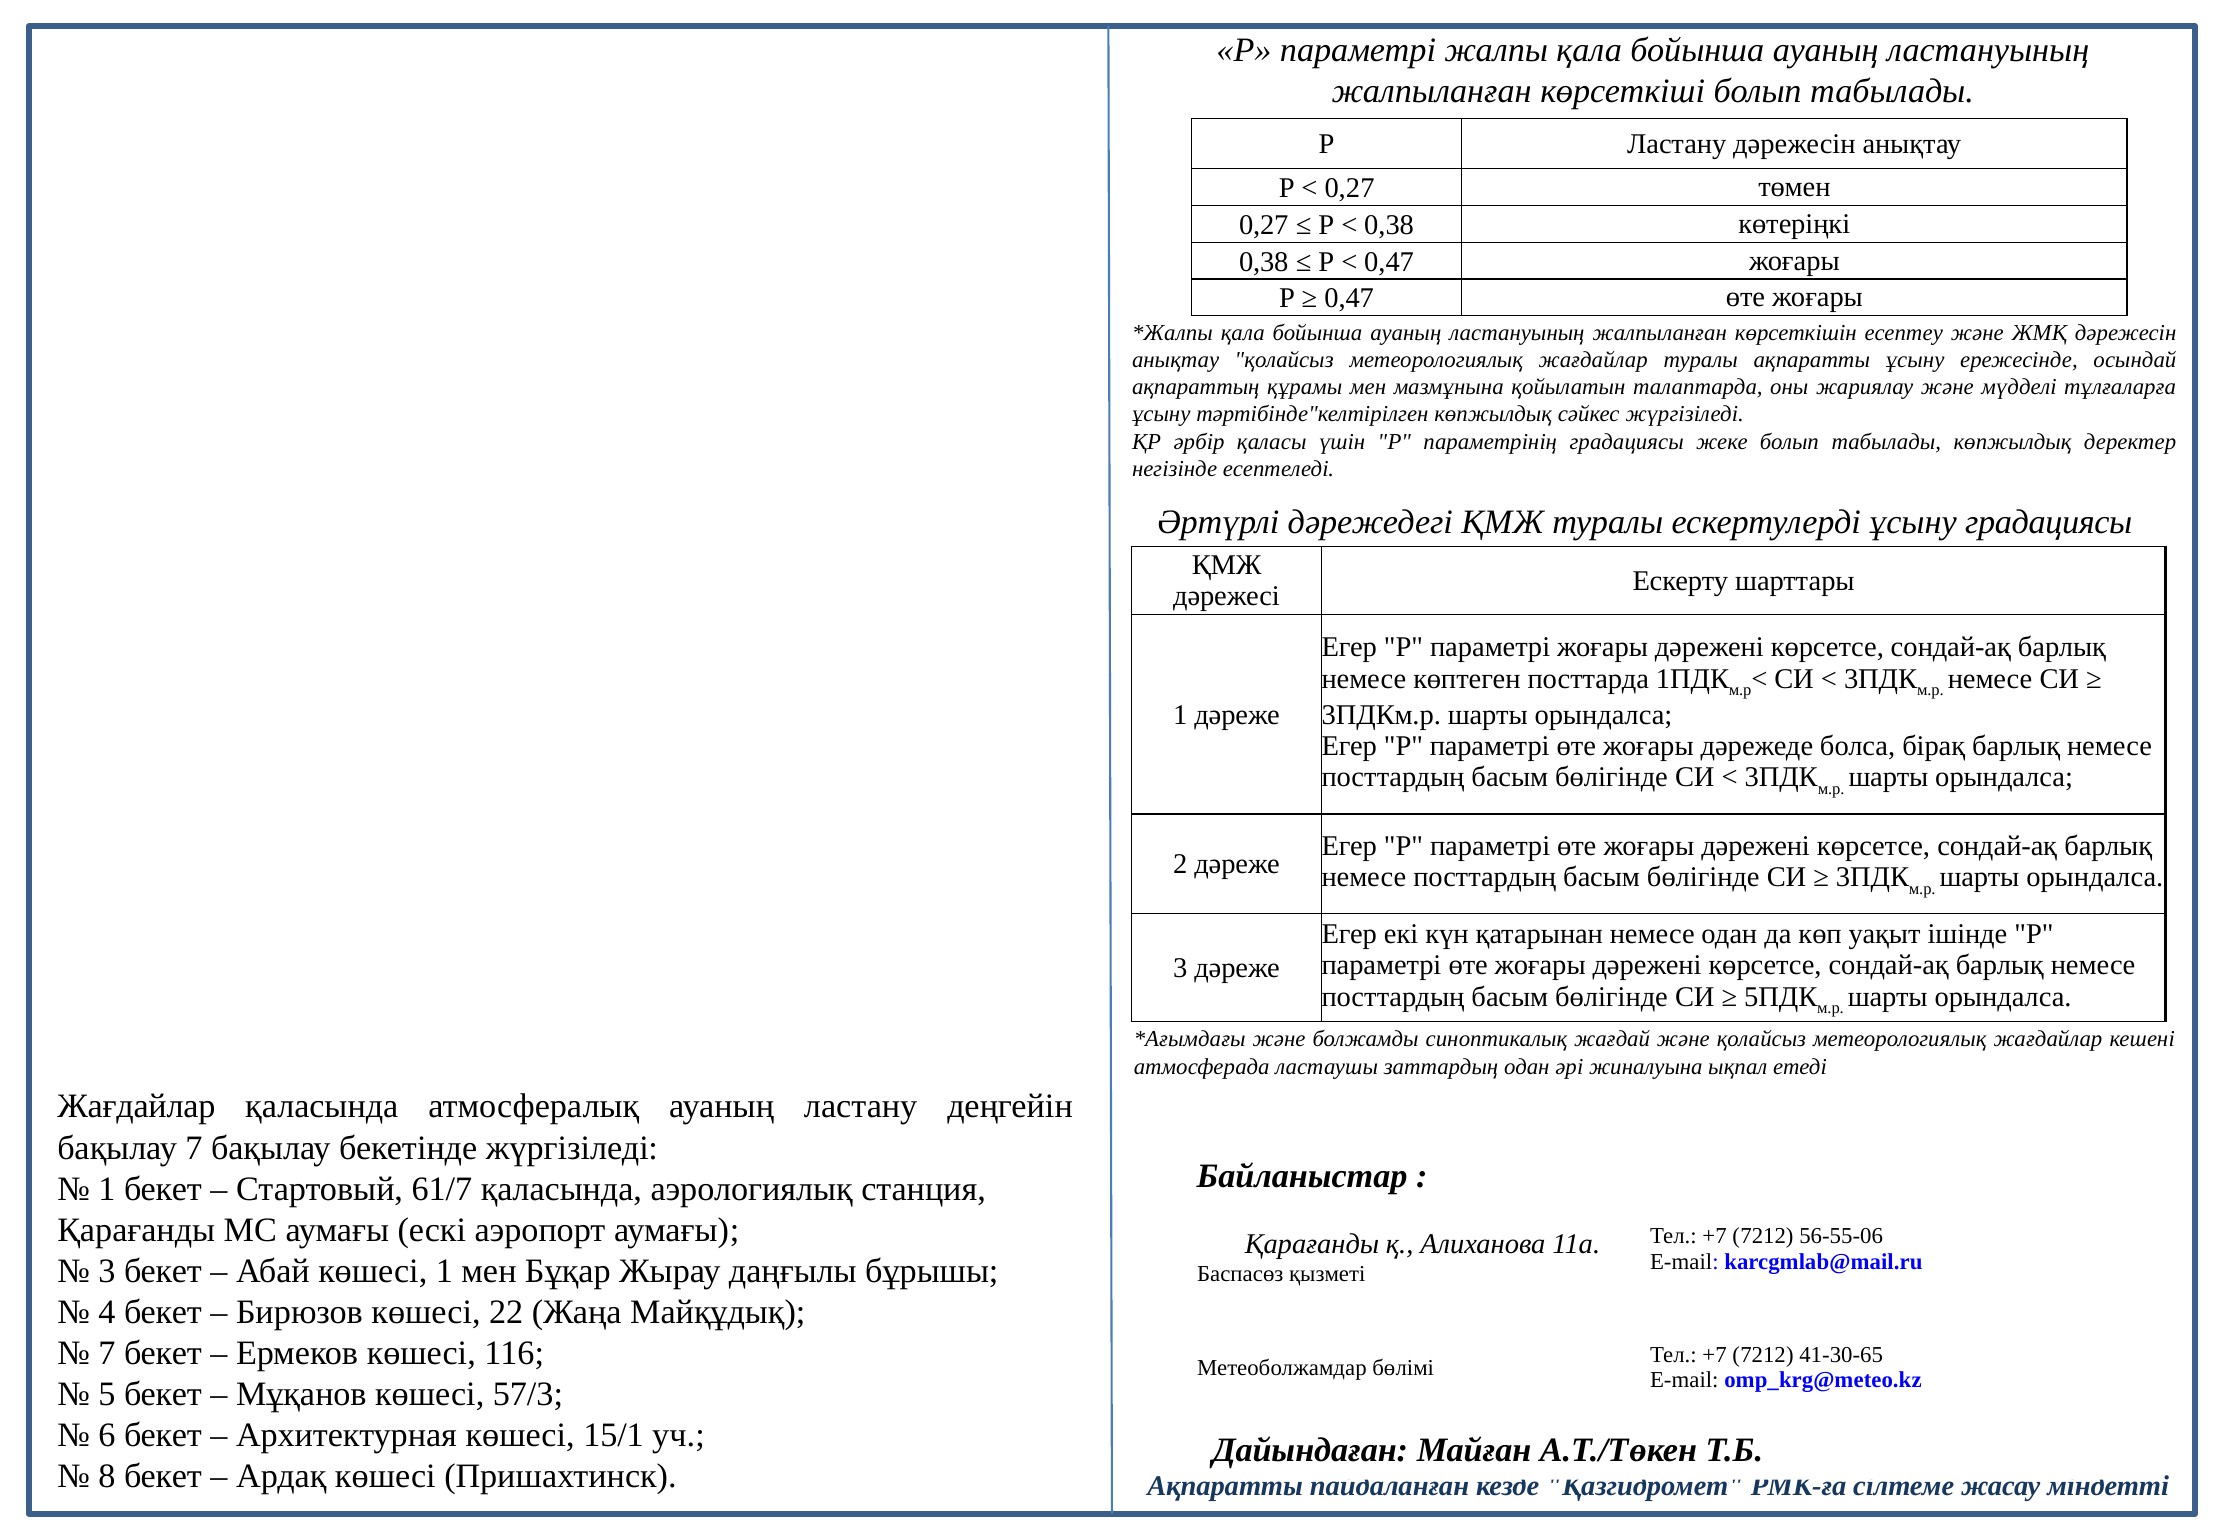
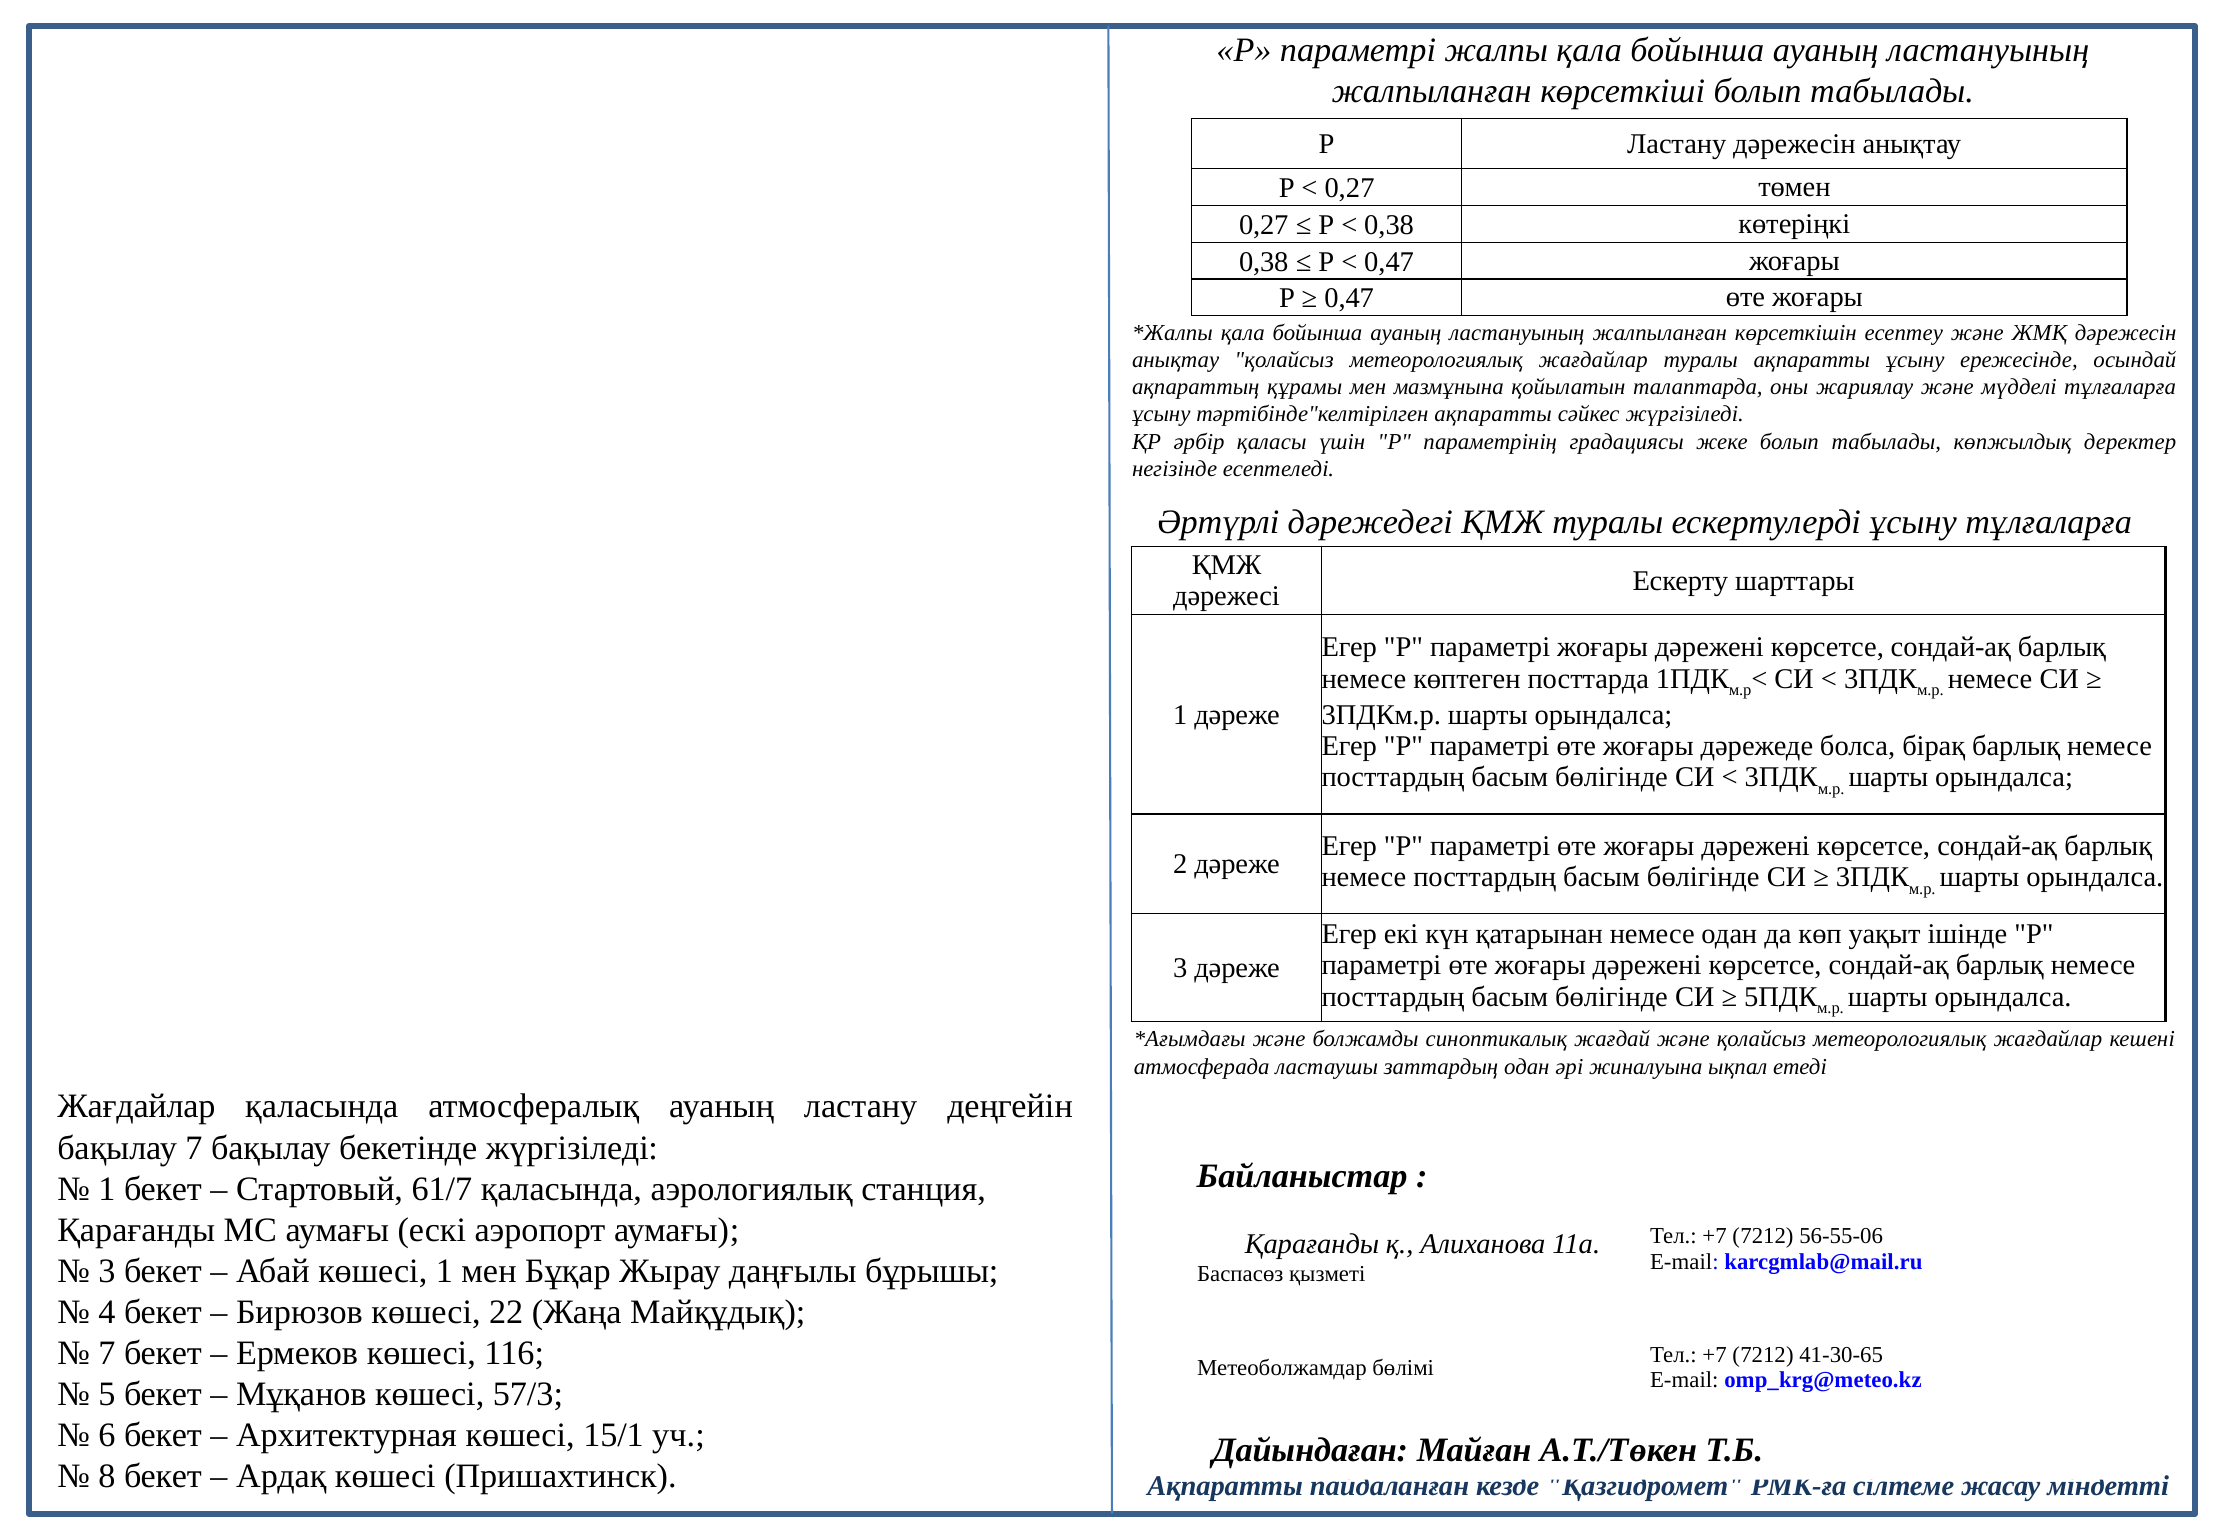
тәртібінде"келтірілген көпжылдық: көпжылдық -> ақпаратты (1493, 414)
ұсыну градациясы: градациясы -> тұлғаларға (2049, 522)
